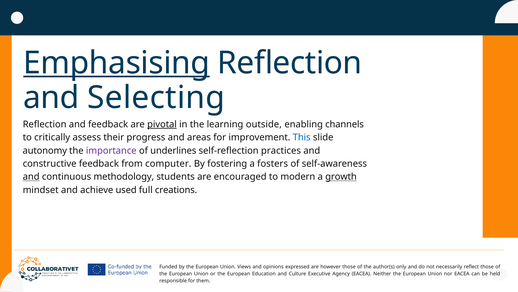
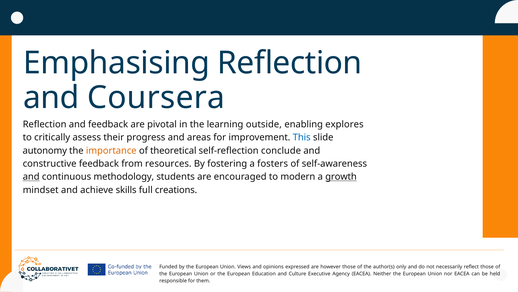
Emphasising underline: present -> none (117, 63)
Selecting: Selecting -> Coursera (156, 98)
pivotal underline: present -> none (162, 124)
channels: channels -> explores (344, 124)
importance colour: purple -> orange (111, 150)
underlines: underlines -> theoretical (173, 150)
practices: practices -> conclude (281, 150)
computer: computer -> resources (168, 163)
used: used -> skills (126, 190)
